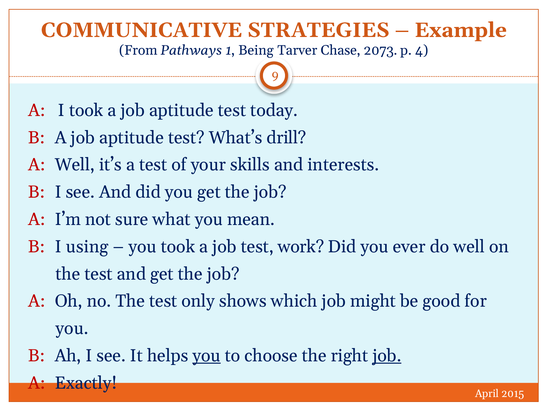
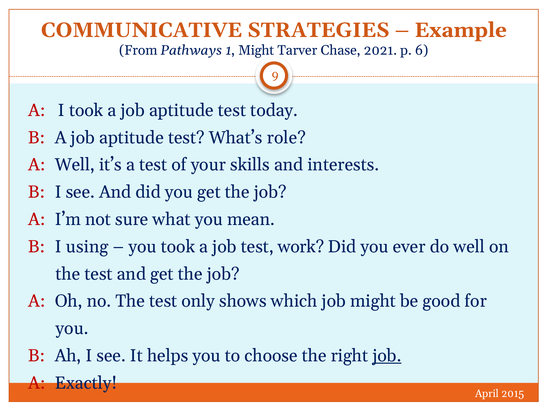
1 Being: Being -> Might (256, 50)
2073: 2073 -> 2021 (380, 50)
4: 4 -> 6 (422, 50)
drill: drill -> role (286, 138)
you underline: present -> none (207, 356)
